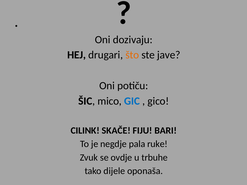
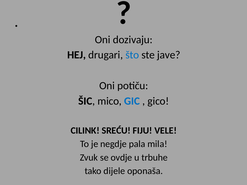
što colour: orange -> blue (132, 55)
SKAČE: SKAČE -> SREĆU (116, 131)
BARI: BARI -> VELE (166, 131)
ruke: ruke -> mila (157, 144)
